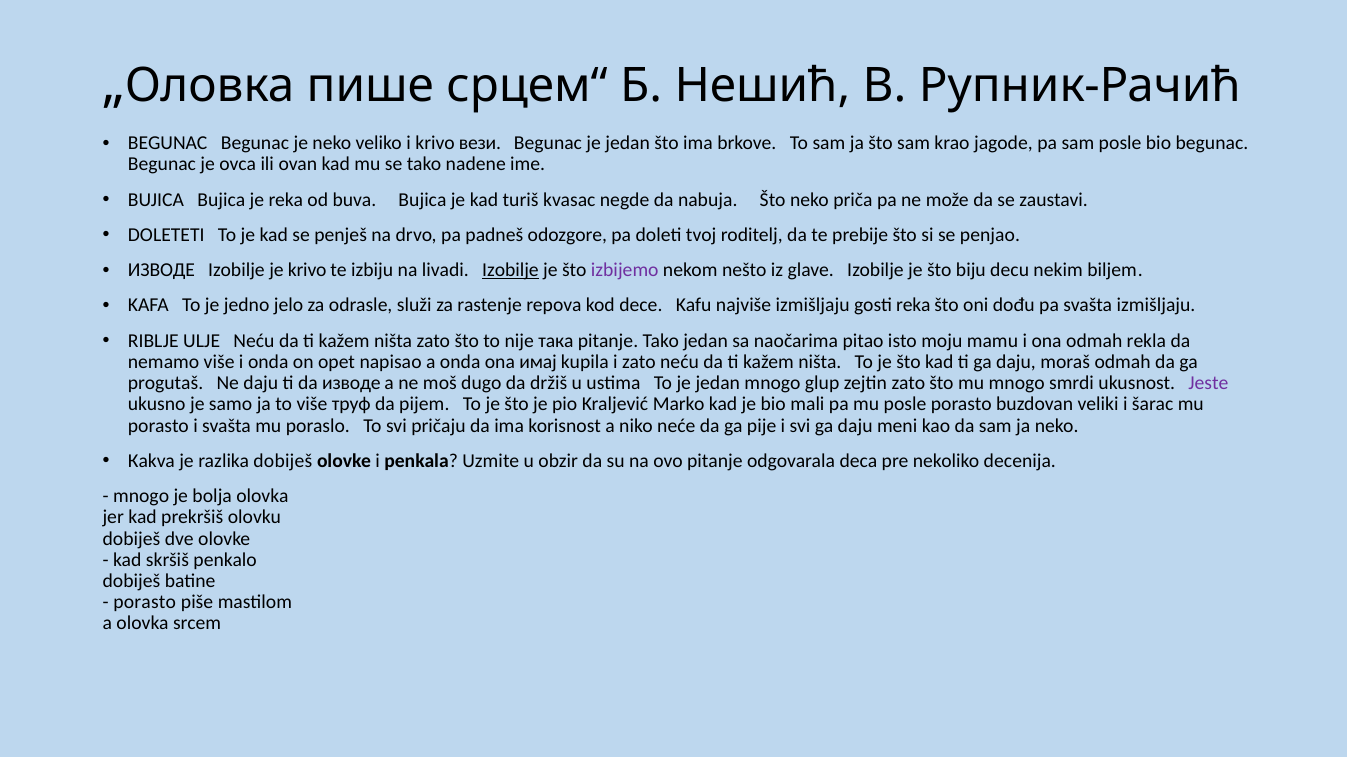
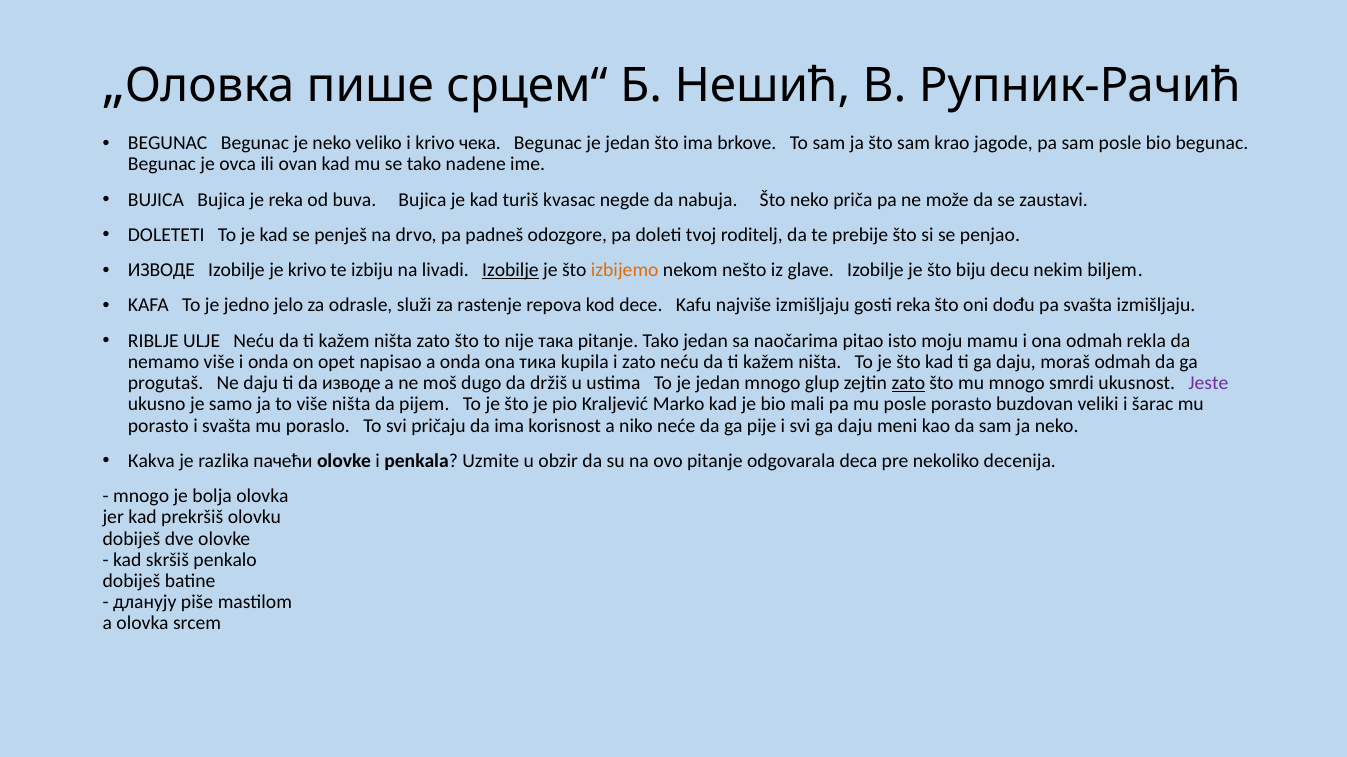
вези: вези -> чека (480, 143)
izbijemo colour: purple -> orange (625, 270)
имај: имај -> тика (538, 362)
zato underline: none -> present (908, 384)
više труф: труф -> ništa (351, 405)
razlika dobiješ: dobiješ -> пачећи (283, 461)
porasto: porasto -> дланују (145, 603)
